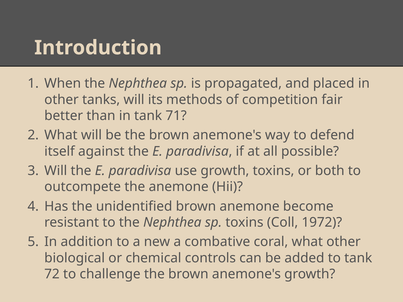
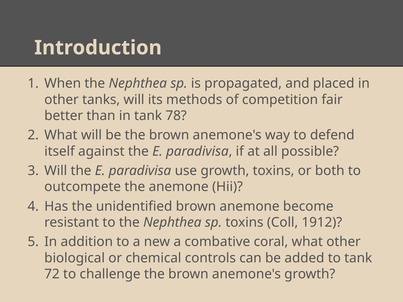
71: 71 -> 78 (176, 116)
1972: 1972 -> 1912 (322, 223)
